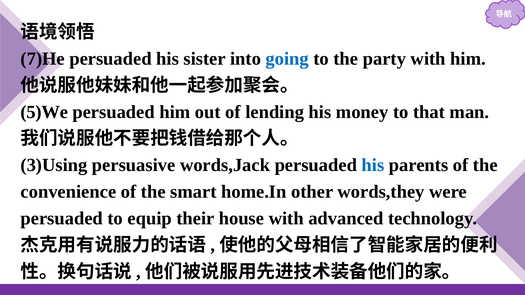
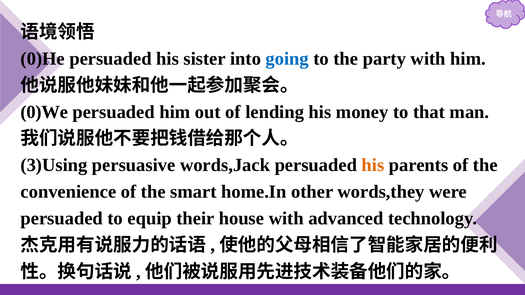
7)He: 7)He -> 0)He (43, 59)
5)We: 5)We -> 0)We (44, 112)
his colour: blue -> orange (373, 165)
